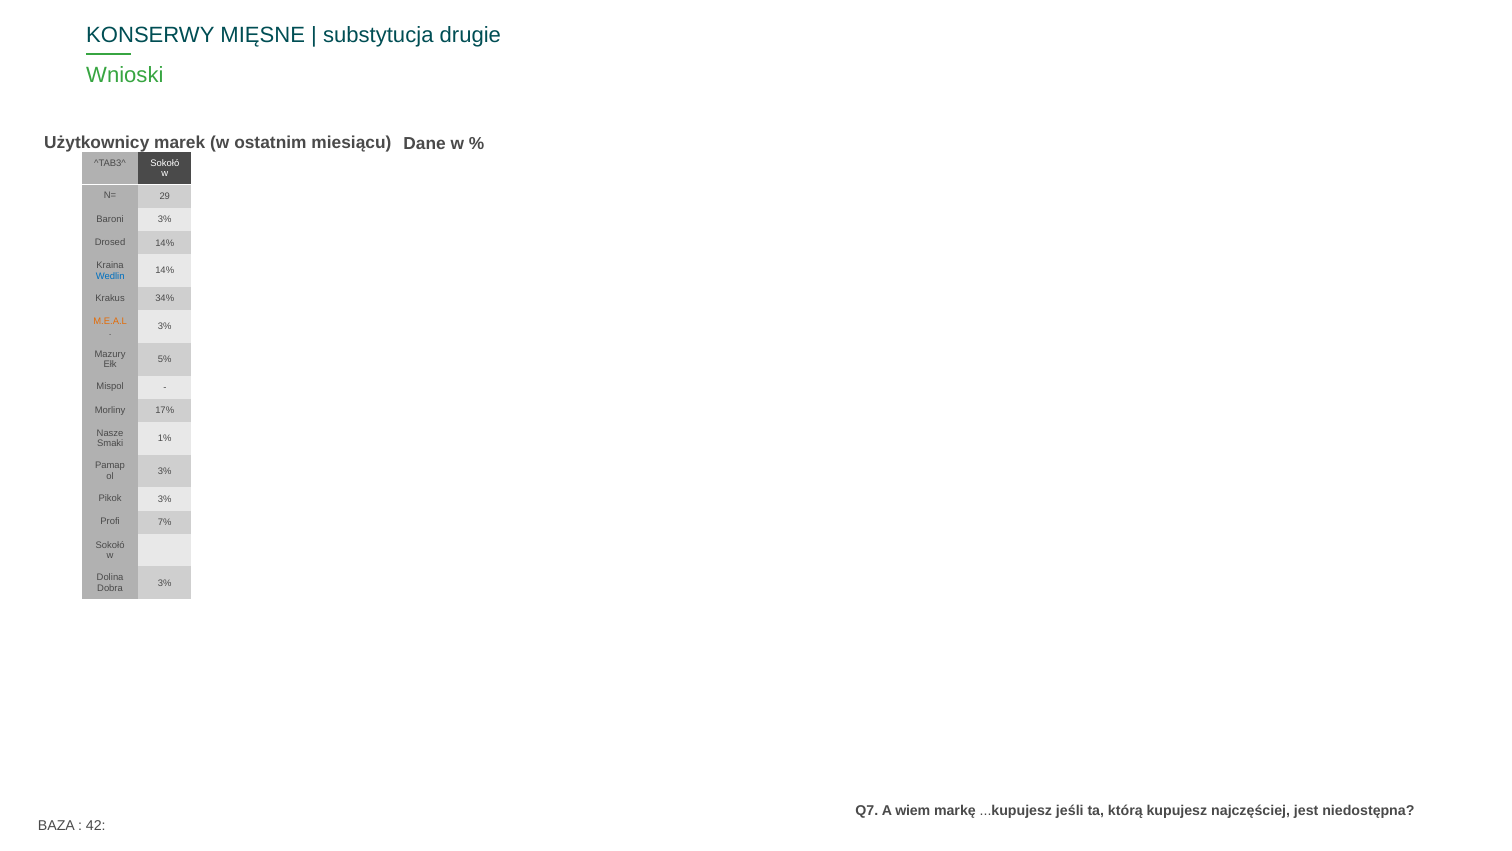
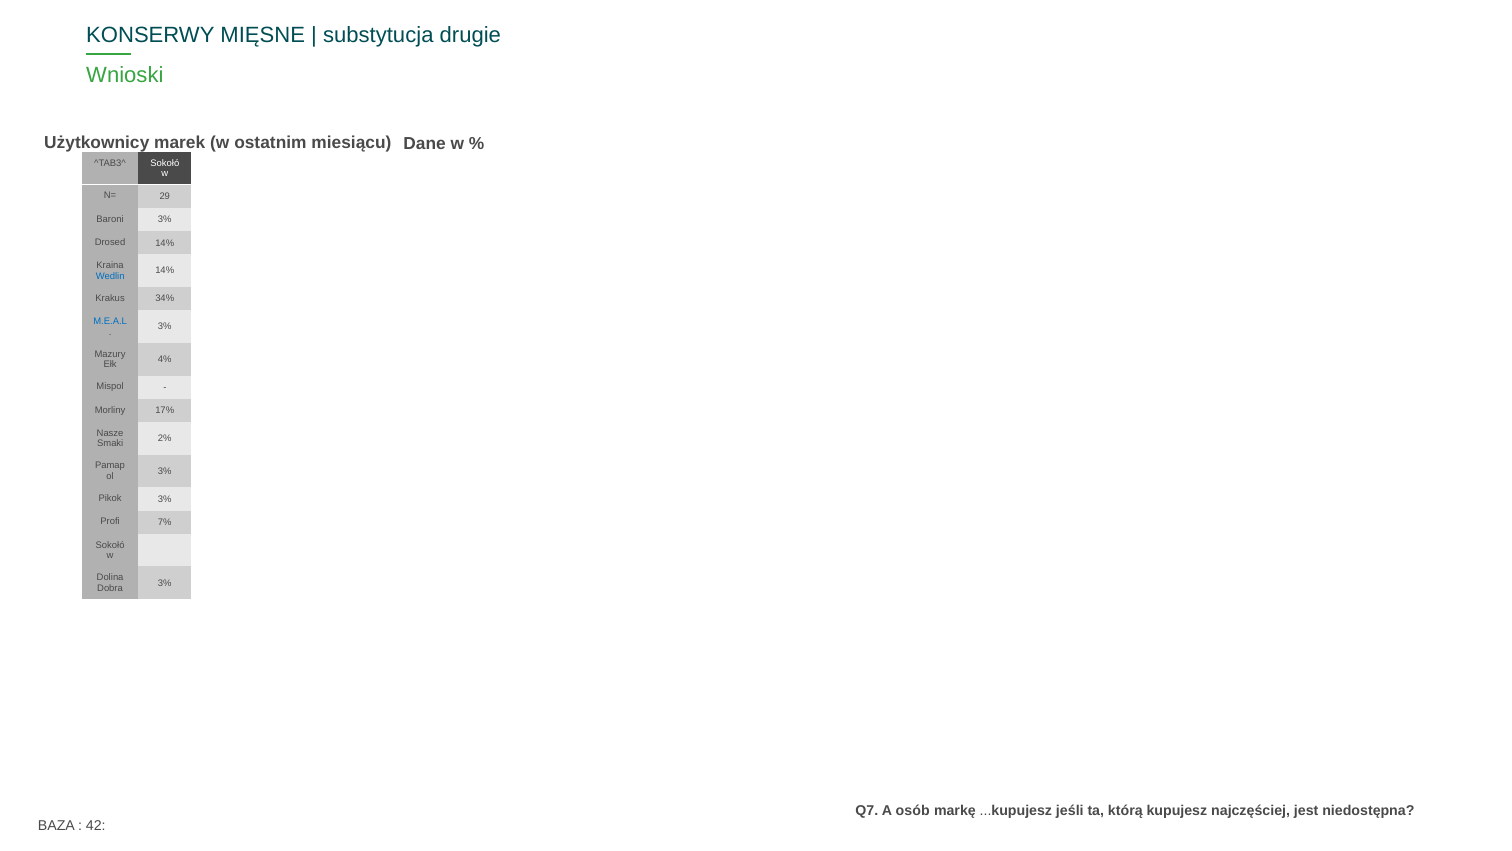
M.E.A.L colour: orange -> blue (110, 321)
5%: 5% -> 4% (165, 359)
1%: 1% -> 2% (165, 438)
wiem: wiem -> osób (913, 810)
